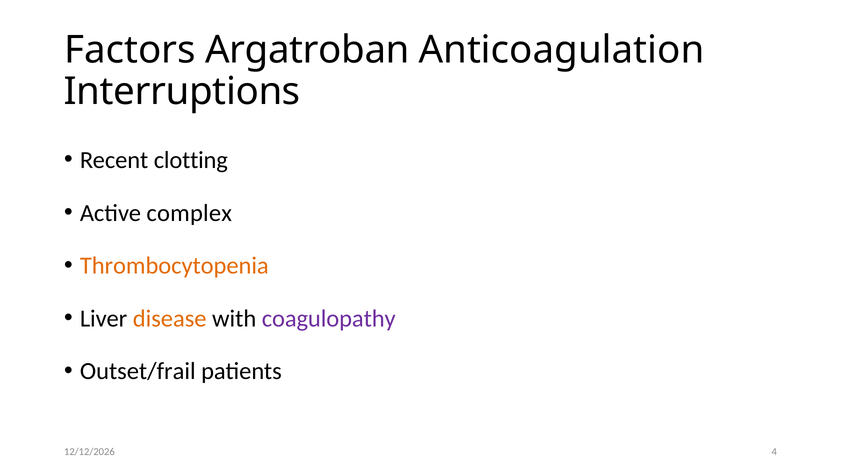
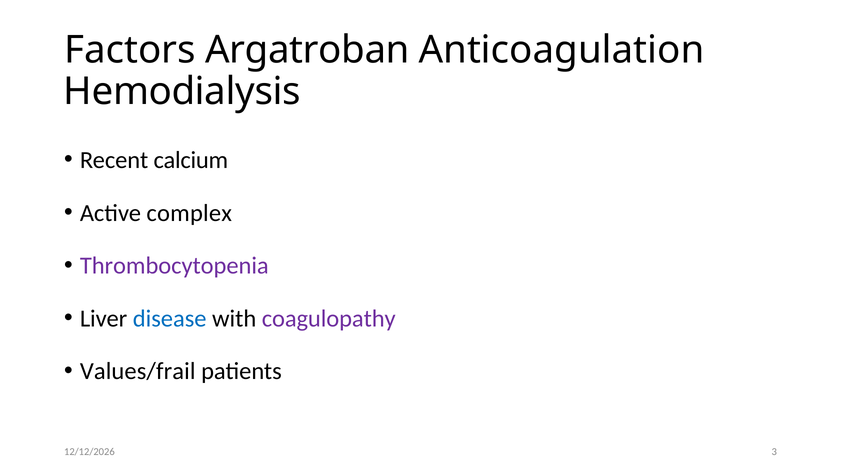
Interruptions: Interruptions -> Hemodialysis (182, 92)
clotting: clotting -> calcium (191, 160)
Thrombocytopenia colour: orange -> purple (174, 266)
disease colour: orange -> blue (170, 319)
Outset/frail: Outset/frail -> Values/frail (138, 371)
4: 4 -> 3 (774, 452)
